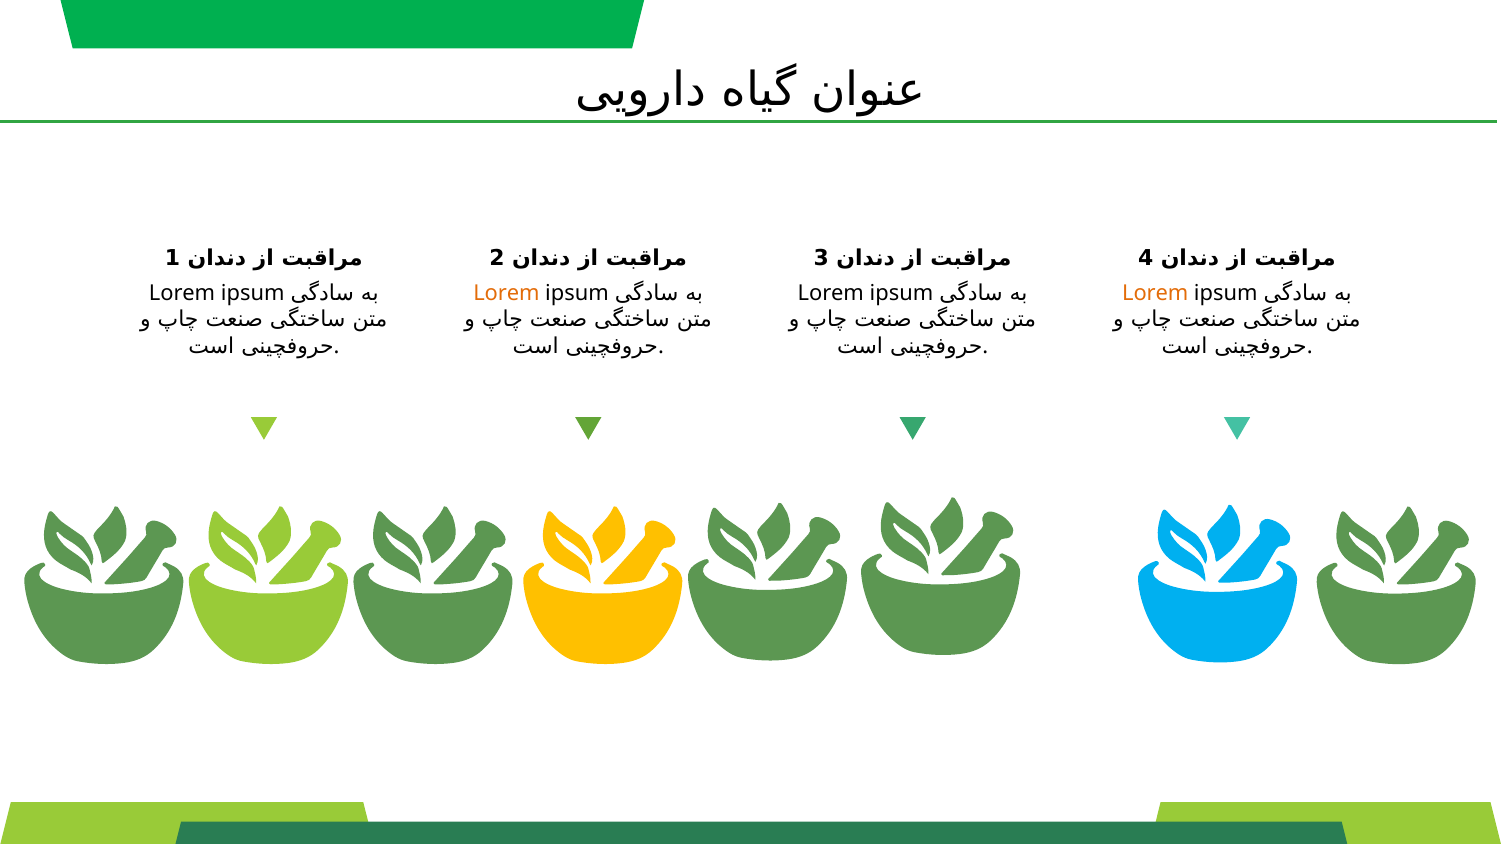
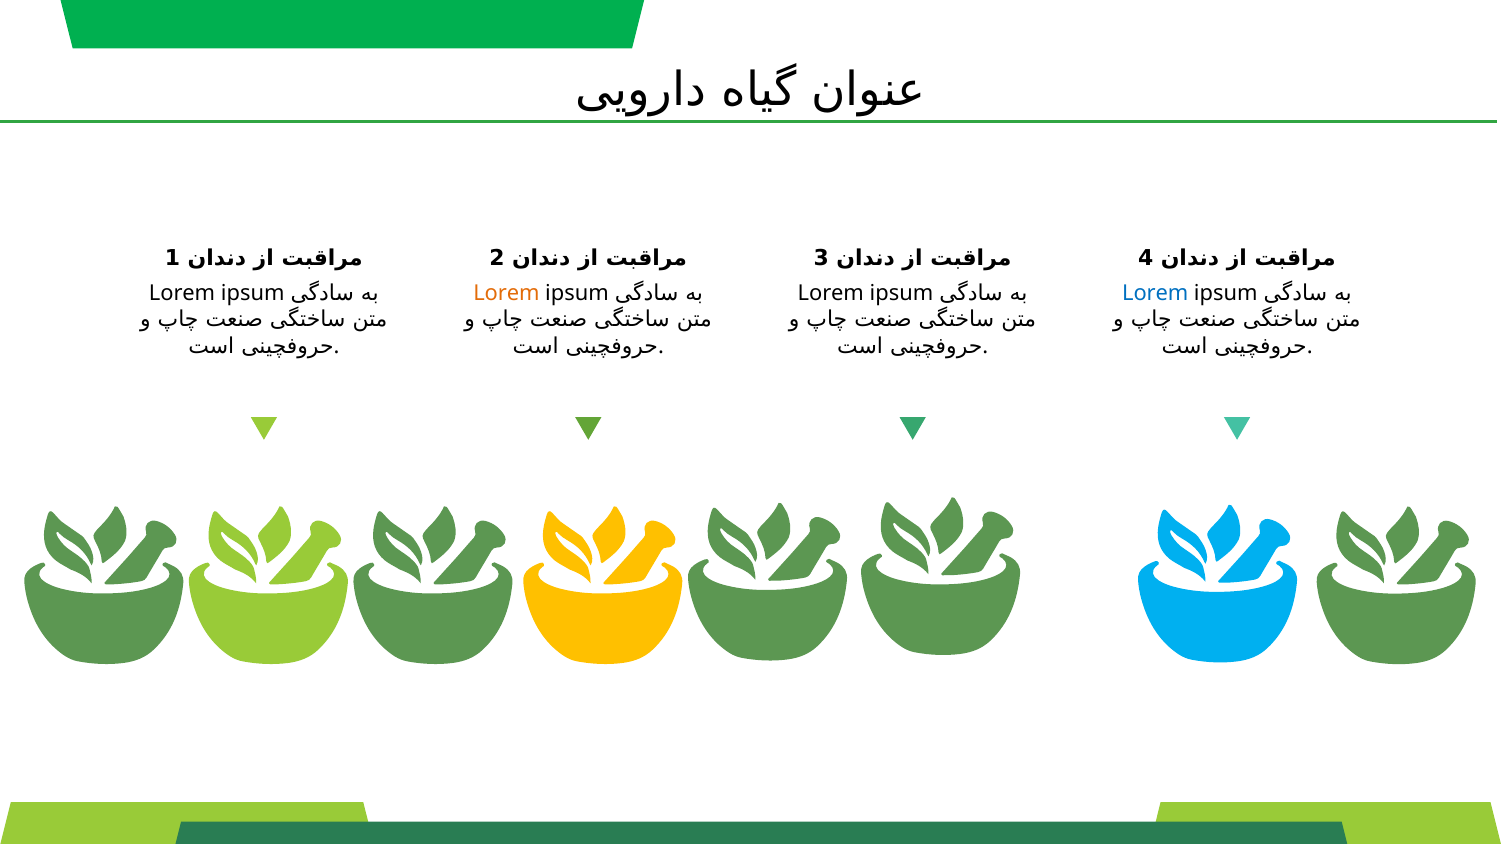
Lorem colour: orange -> blue (1155, 294)
